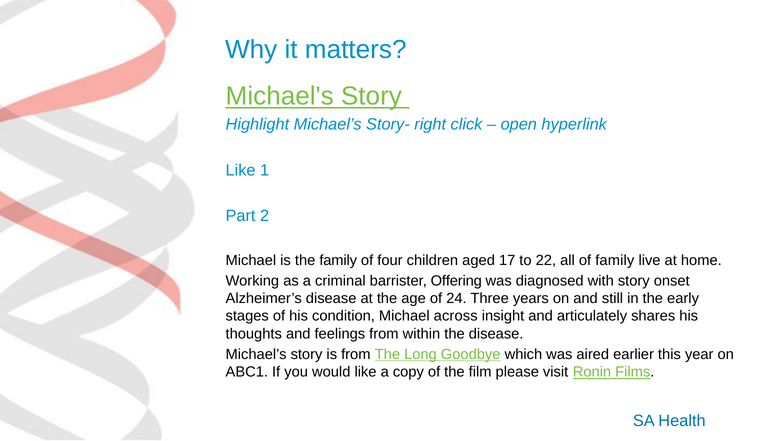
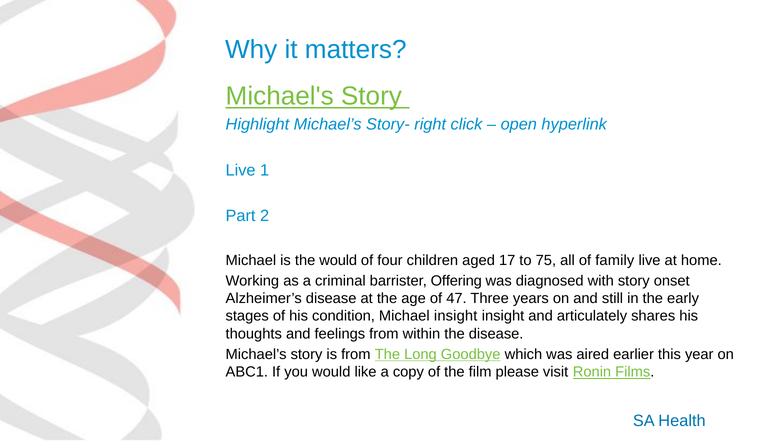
Like: Like -> Live (241, 170)
the family: family -> would (338, 260)
22: 22 -> 75 (546, 260)
24: 24 -> 47 (456, 298)
Michael across: across -> insight (456, 316)
